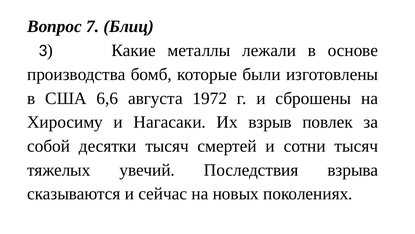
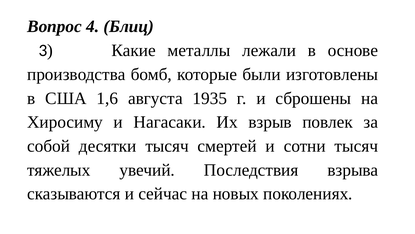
7: 7 -> 4 (93, 27)
6,6: 6,6 -> 1,6 (107, 98)
1972: 1972 -> 1935 (210, 98)
